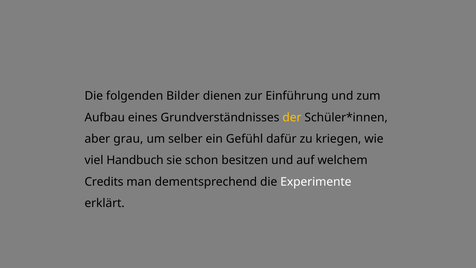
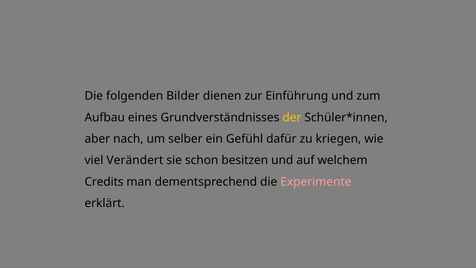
grau: grau -> nach (128, 139)
Handbuch: Handbuch -> Verändert (135, 160)
Experimente colour: white -> pink (316, 182)
